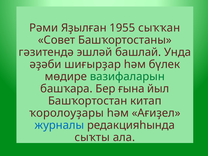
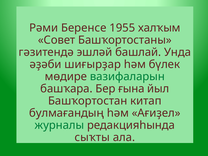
Яҙылған: Яҙылған -> Беренсе (84, 28)
сыҡҡан: сыҡҡан -> халҡым (159, 28)
ҡоролоуҙары: ҡоролоуҙары -> булмағандың (67, 113)
журналы colour: blue -> green (59, 125)
